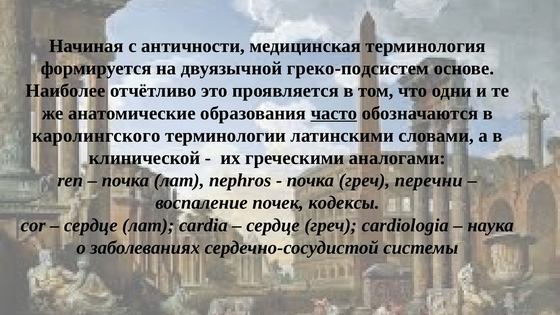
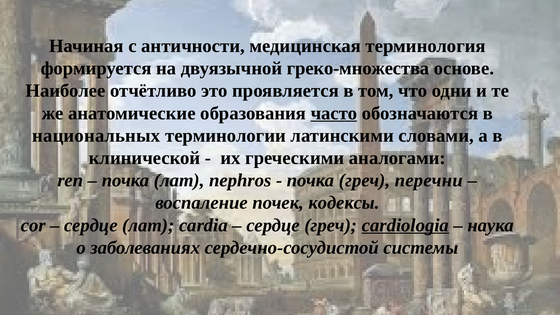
греко-подсистем: греко-подсистем -> греко-множества (358, 68)
каролингского: каролингского -> национальных (96, 136)
cardiologia underline: none -> present (405, 225)
